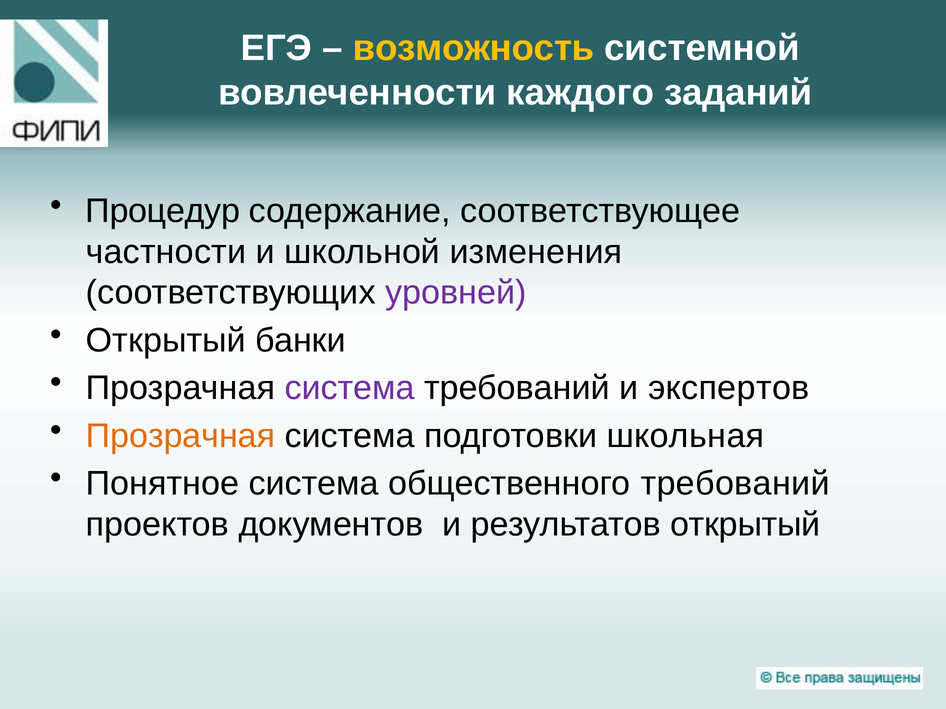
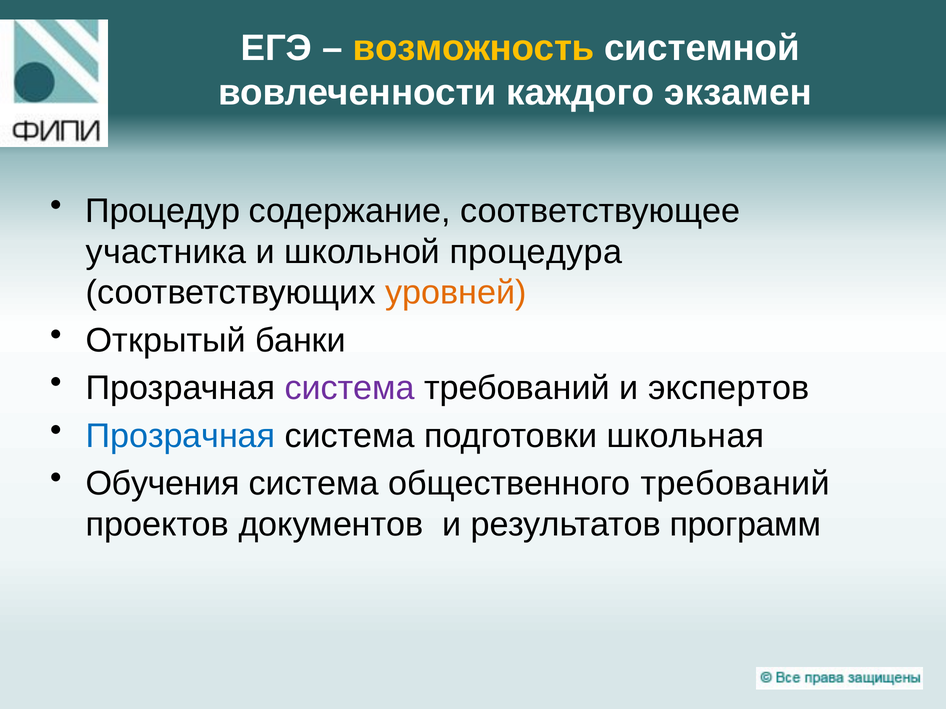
заданий: заданий -> экзамен (738, 93)
частности: частности -> участника (166, 252)
изменения: изменения -> процедура (536, 252)
уровней colour: purple -> orange (456, 293)
Прозрачная colour: orange -> blue (181, 436)
Понятное: Понятное -> Обучения (163, 484)
результатов открытый: открытый -> программ (745, 525)
